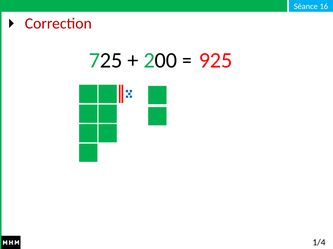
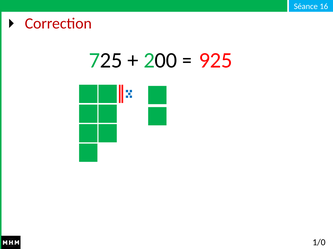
1/4: 1/4 -> 1/0 (319, 243)
